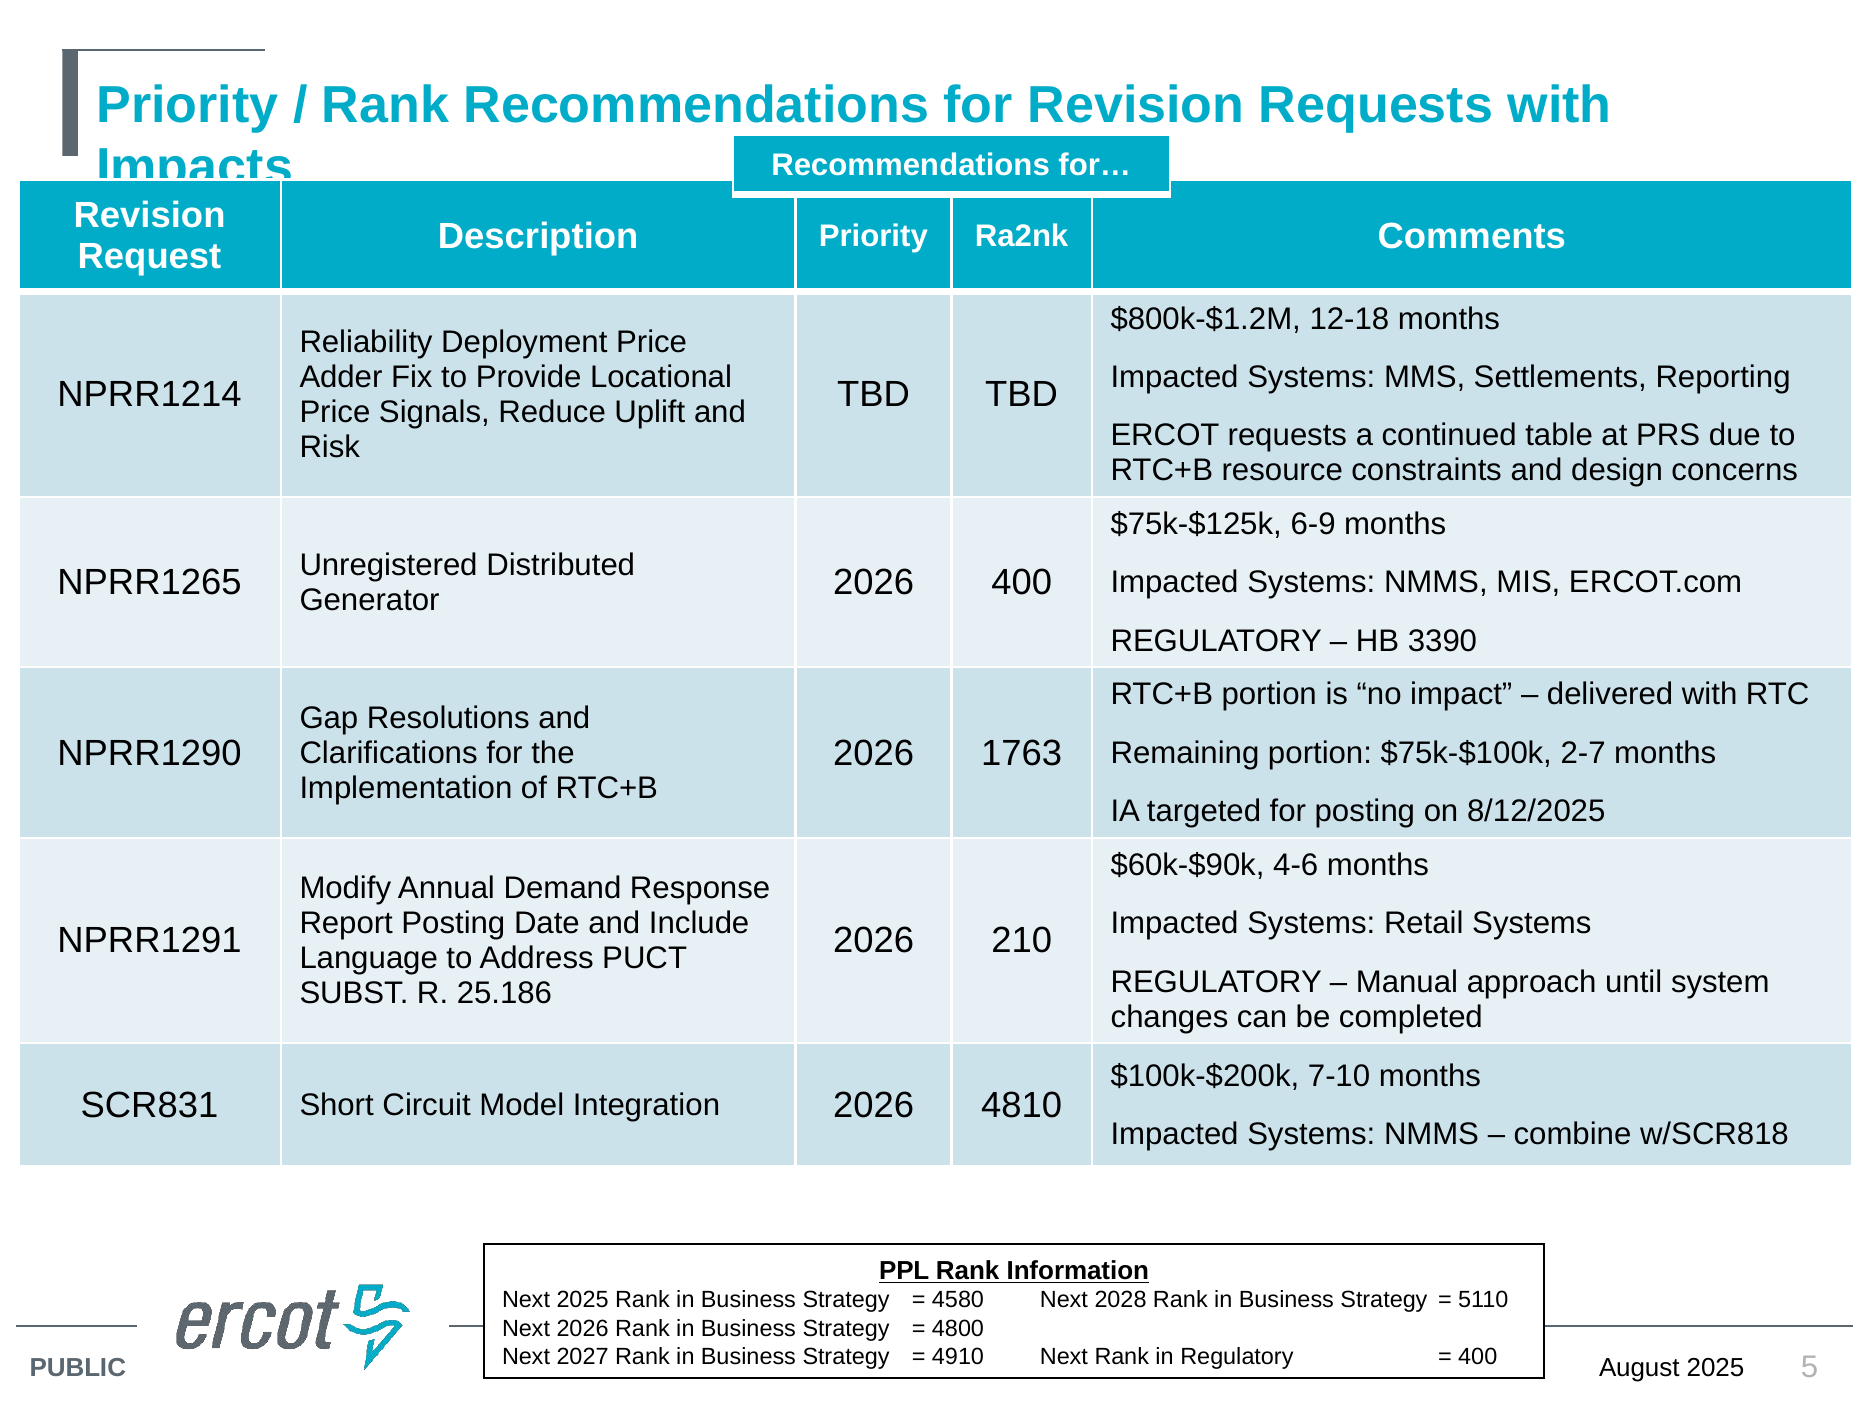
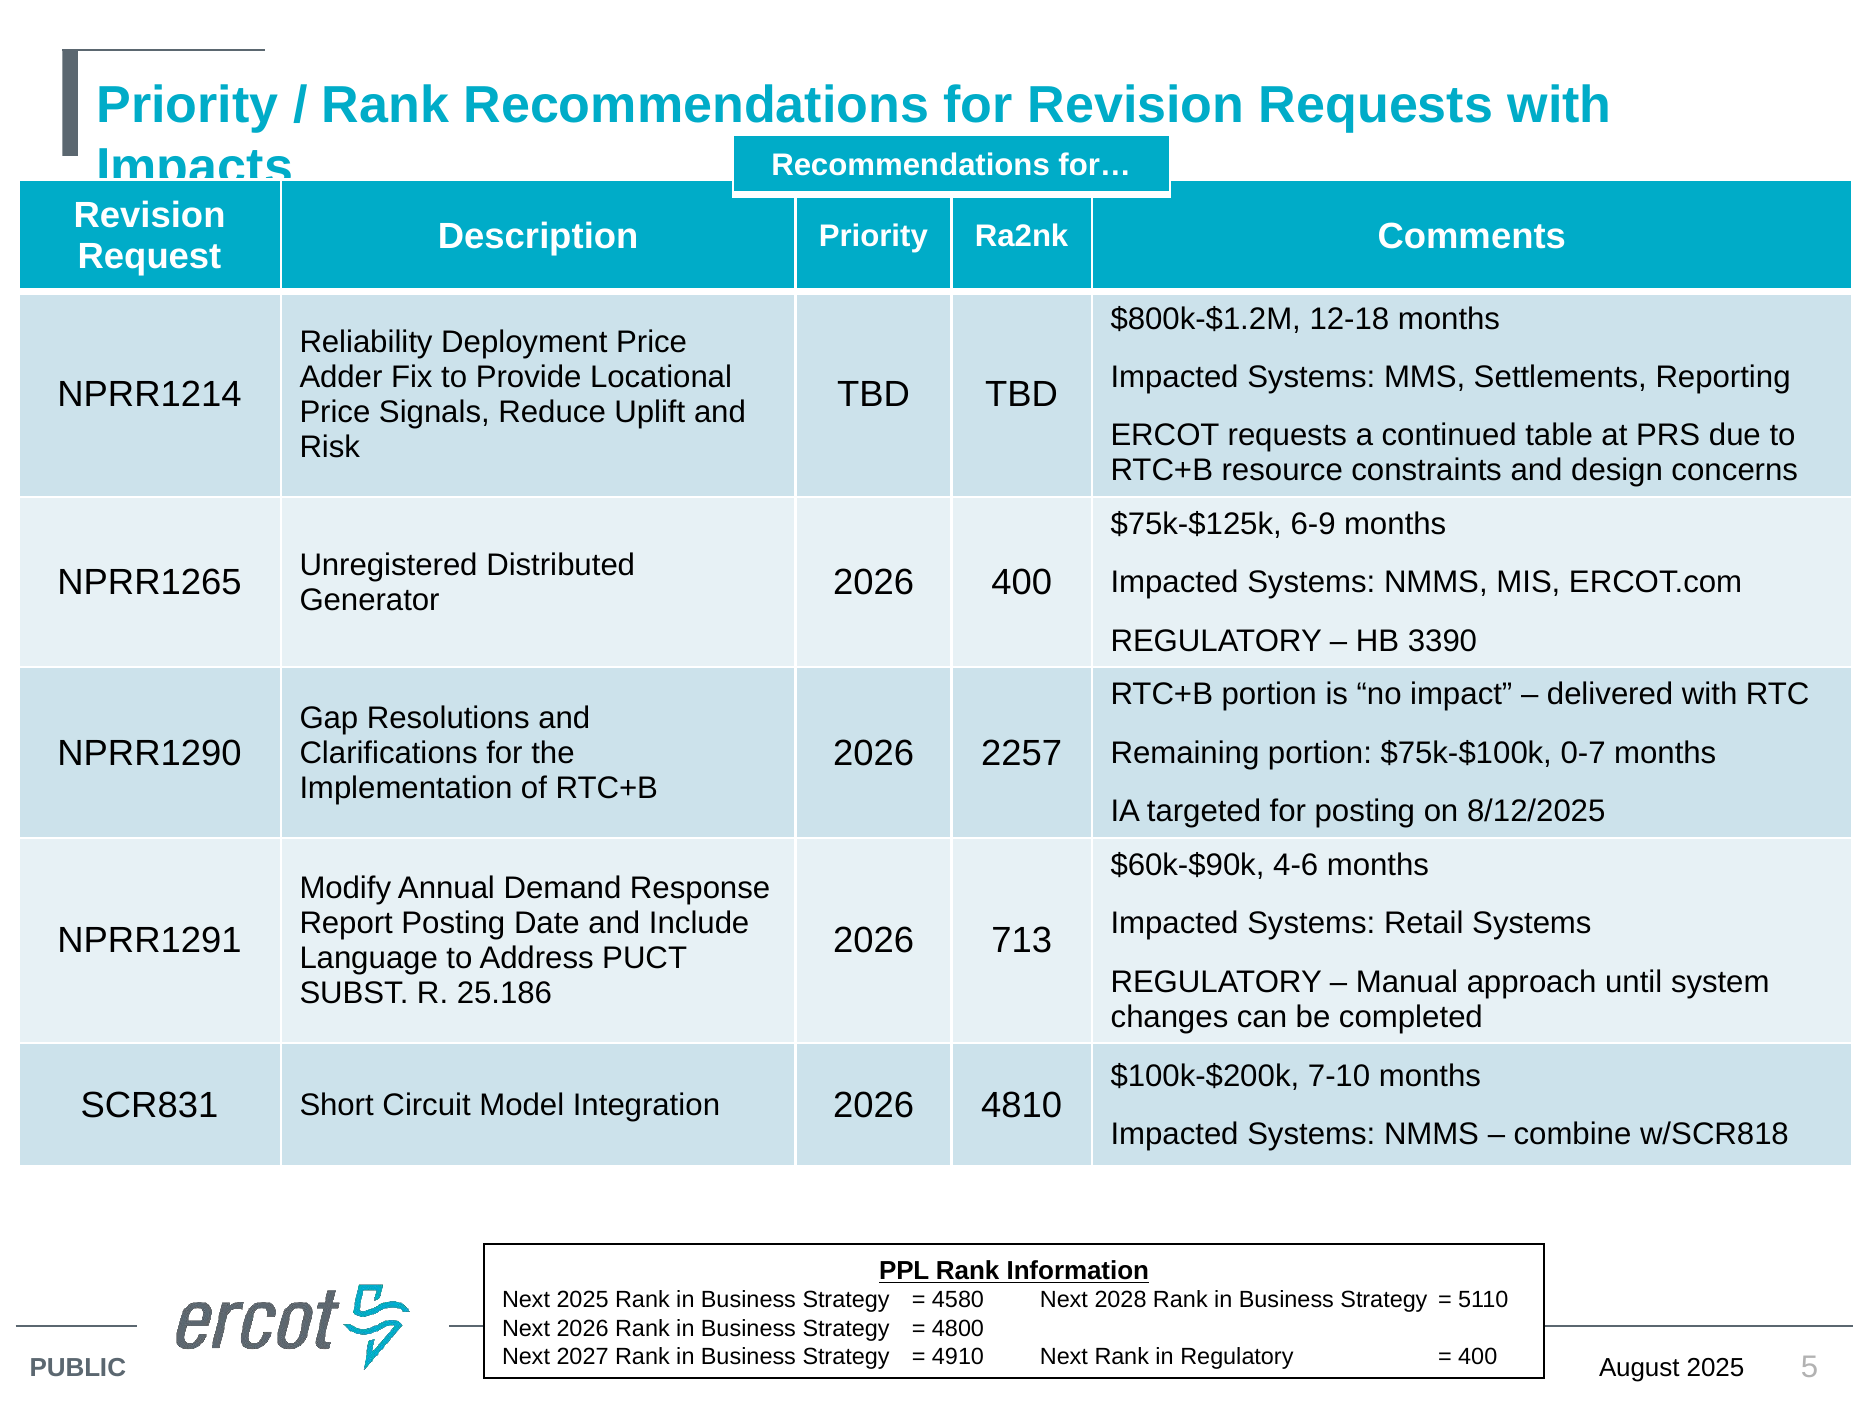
1763: 1763 -> 2257 (1022, 753)
2-7: 2-7 -> 0-7 (1583, 753)
210: 210 -> 713 (1022, 941)
